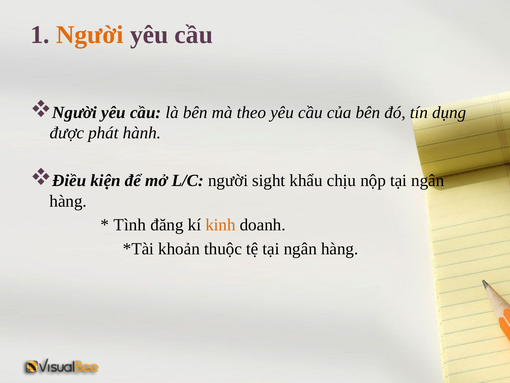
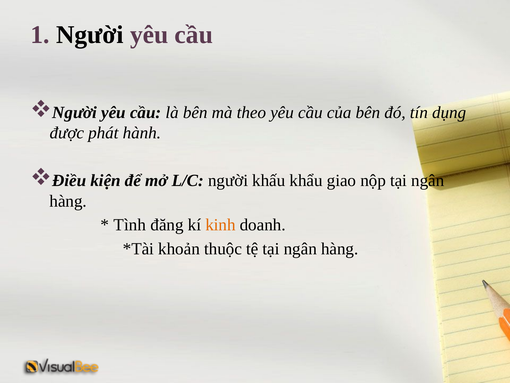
Người colour: orange -> black (90, 35)
sight: sight -> khấu (269, 180)
chịu: chịu -> giao (342, 180)
